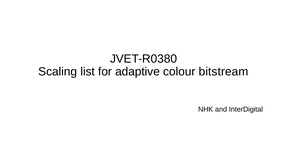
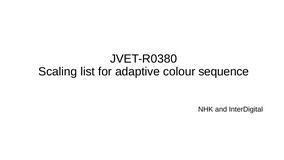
bitstream: bitstream -> sequence (224, 71)
